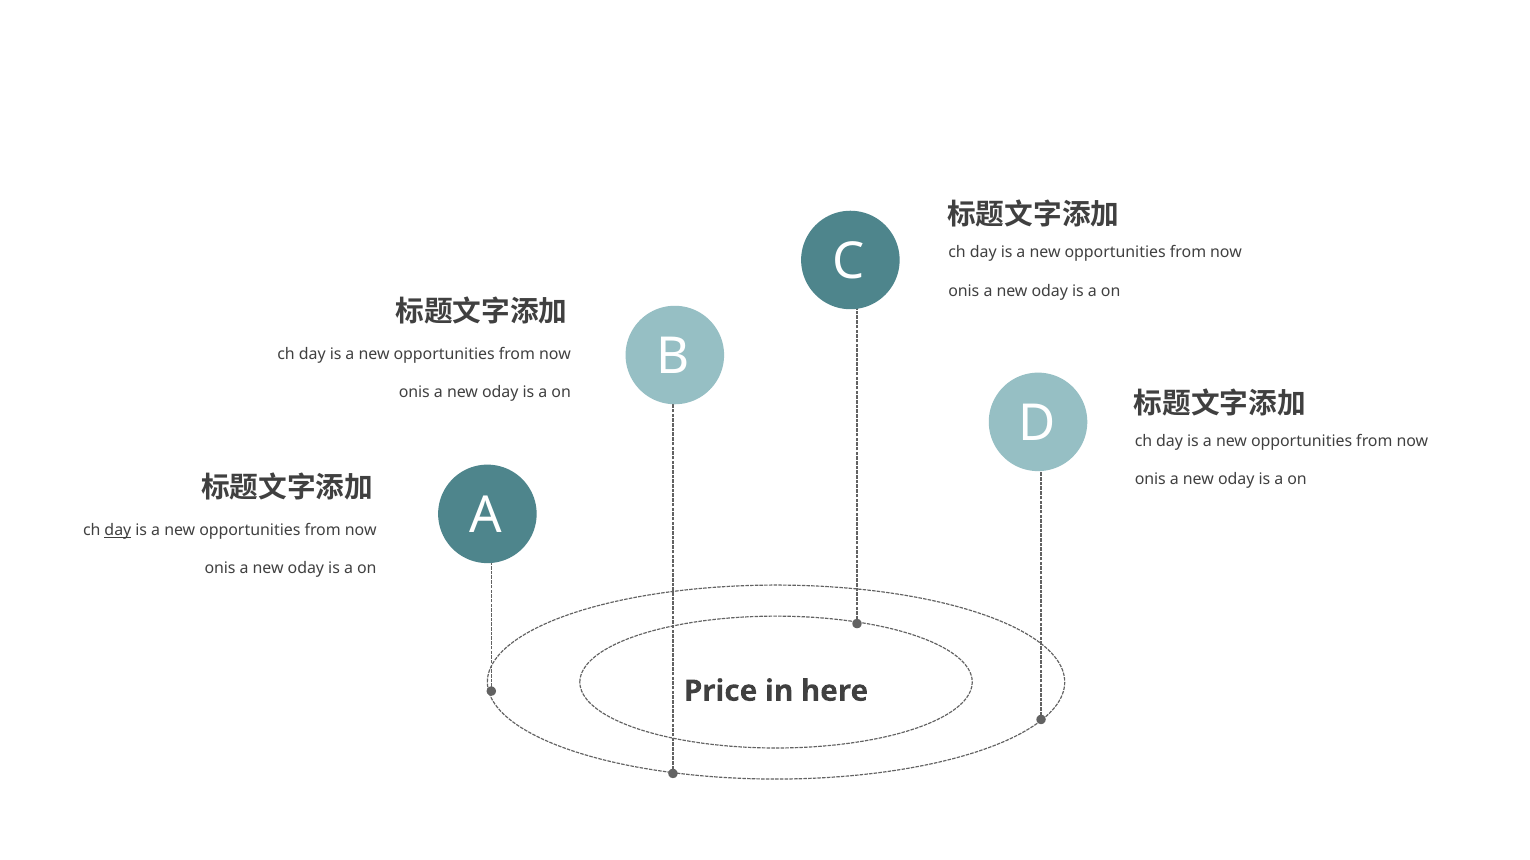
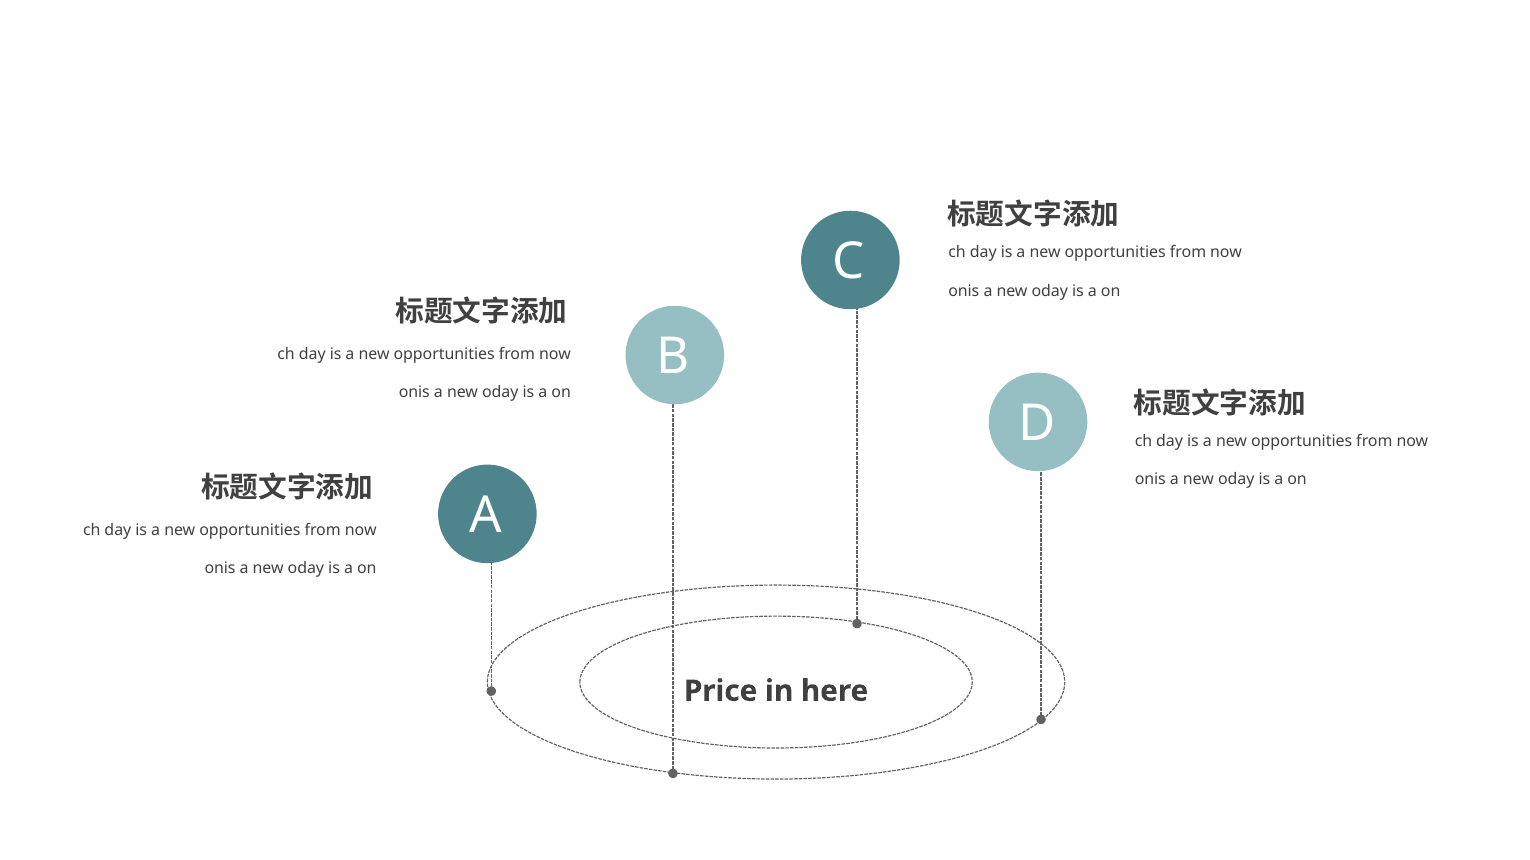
day underline: present -> none (118, 531)
